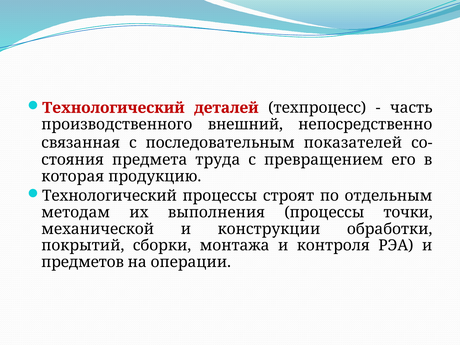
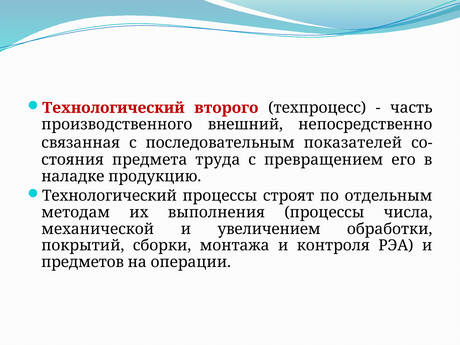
деталей: деталей -> второго (226, 108)
которая: которая -> наладке (73, 176)
точки: точки -> числа (408, 212)
конструкции: конструкции -> увеличением (269, 229)
